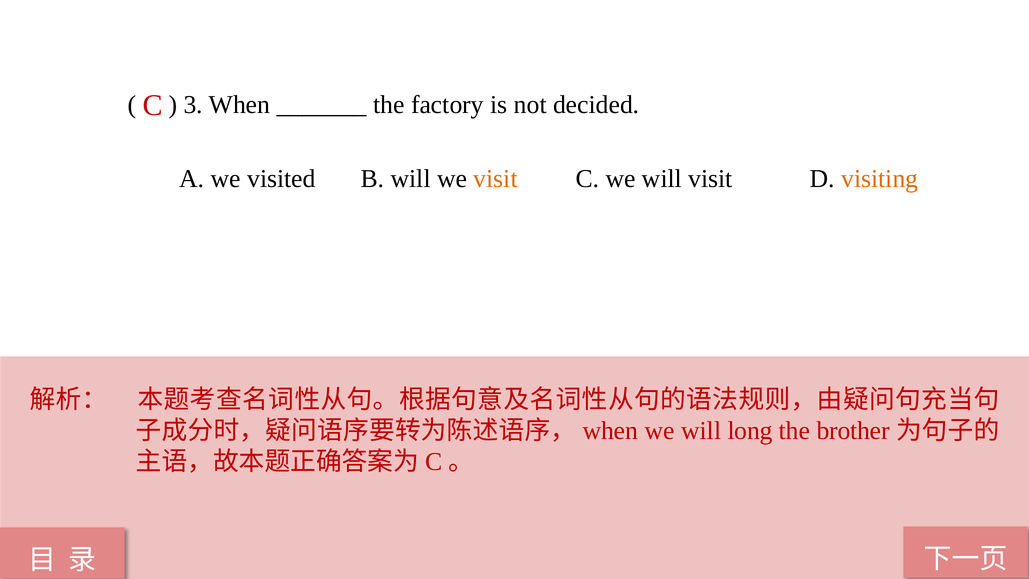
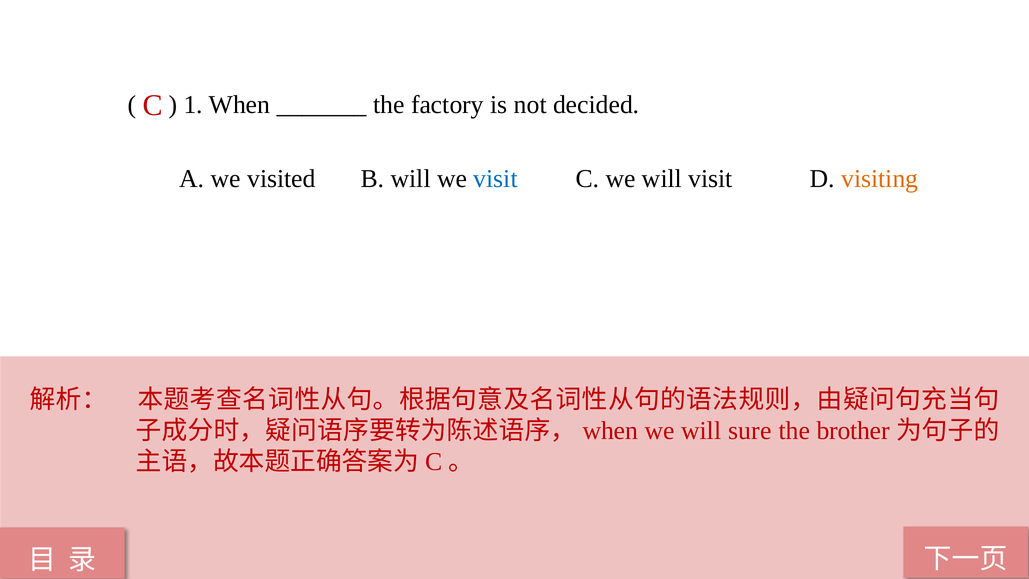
3: 3 -> 1 (193, 105)
visit colour: orange -> blue (496, 179)
long: long -> sure (750, 431)
